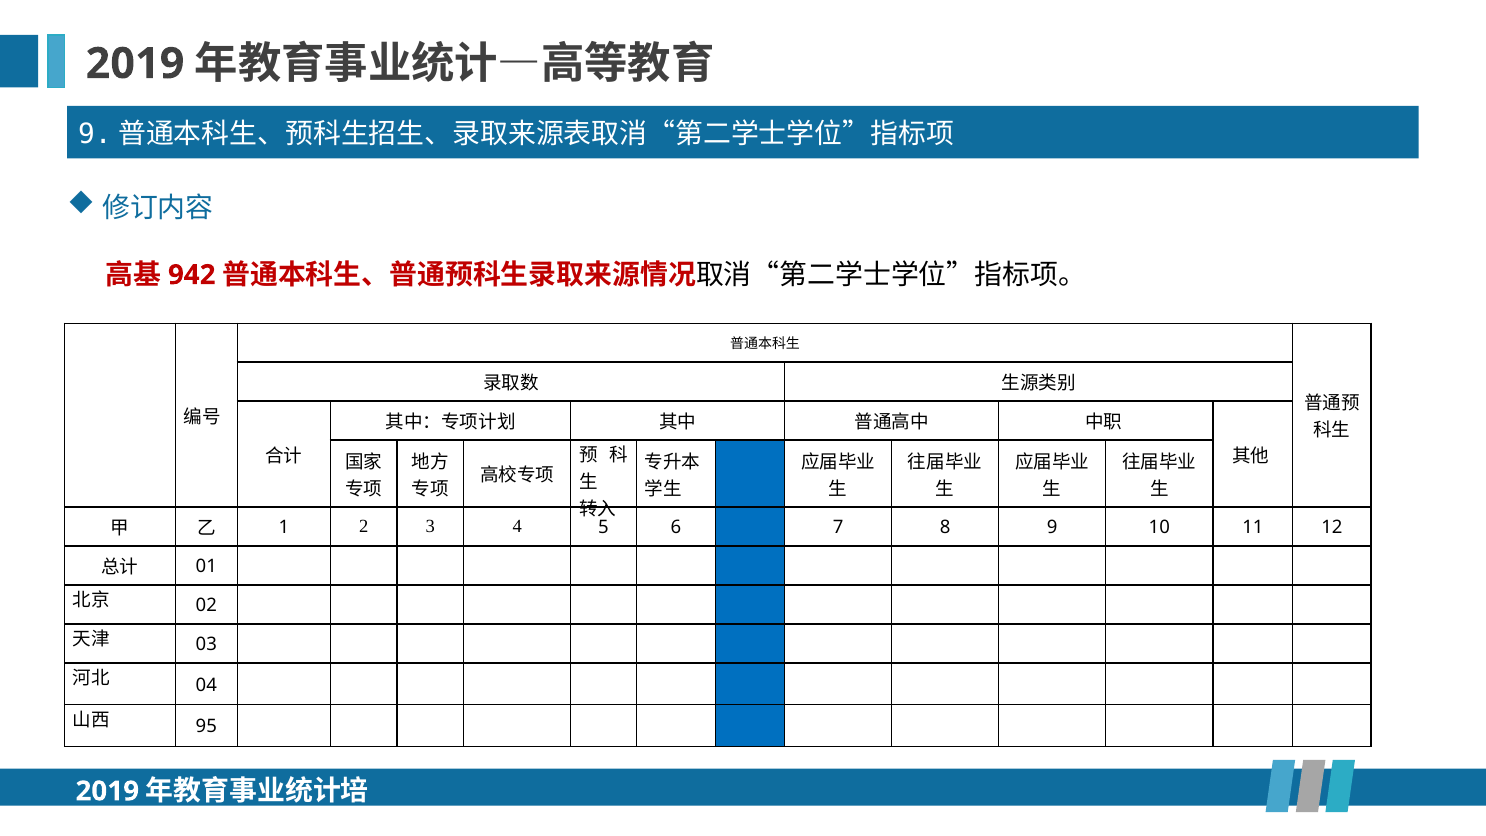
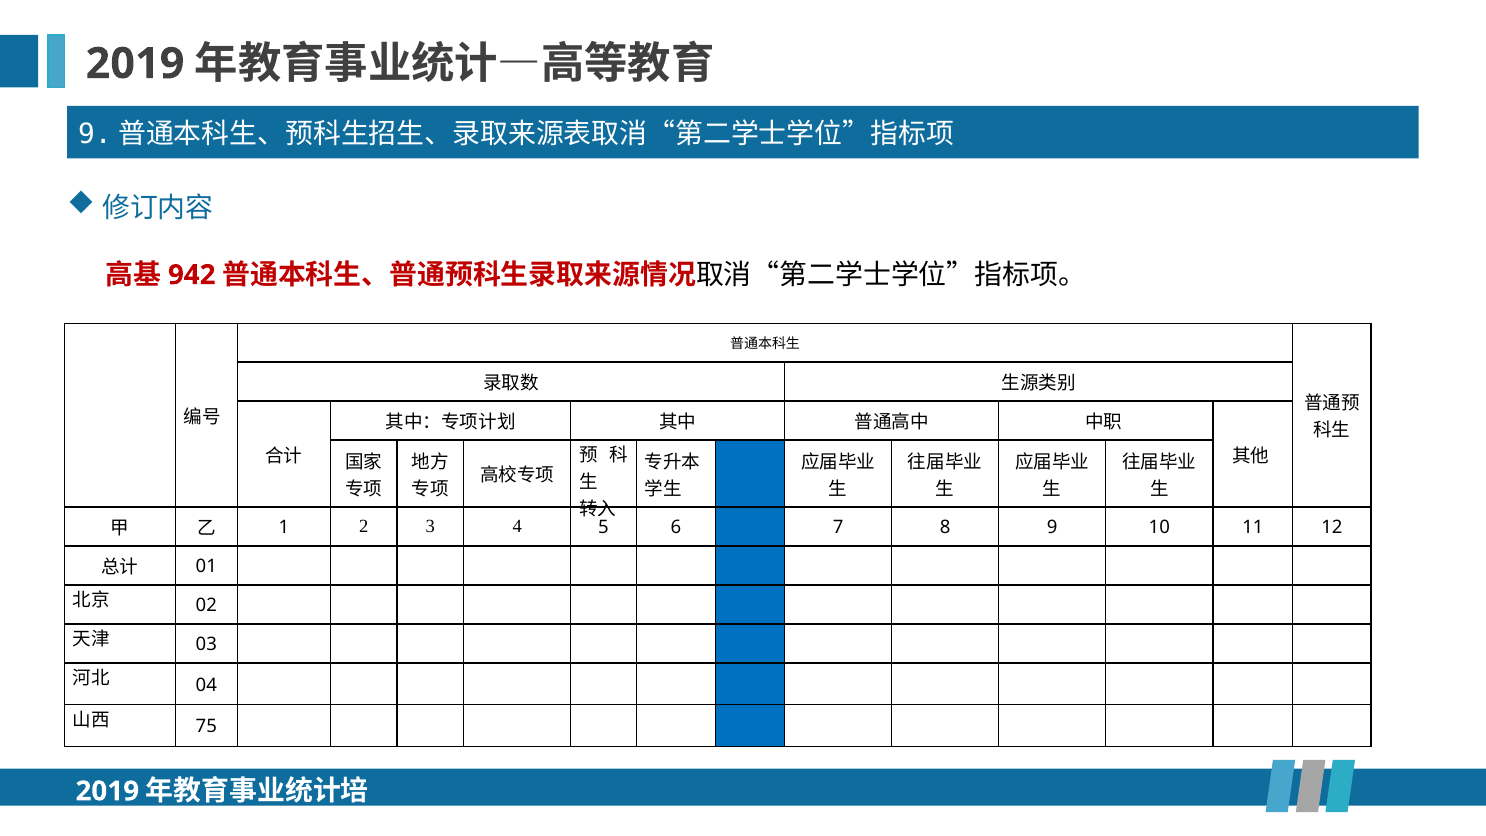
95: 95 -> 75 (206, 727)
